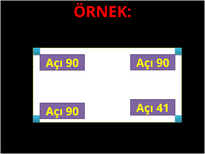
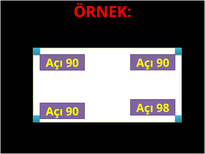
41: 41 -> 98 (163, 108)
